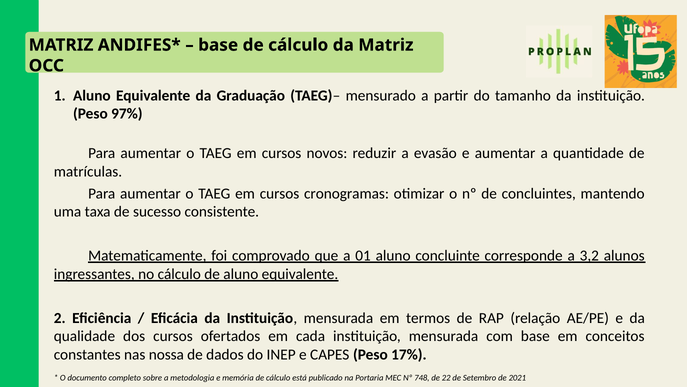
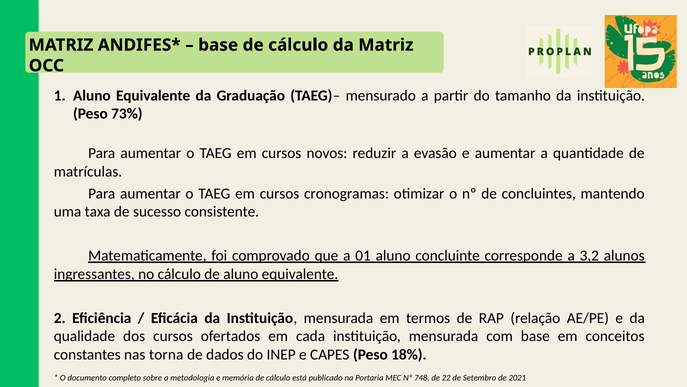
97%: 97% -> 73% (127, 114)
nossa: nossa -> torna (166, 354)
17%: 17% -> 18% (409, 354)
